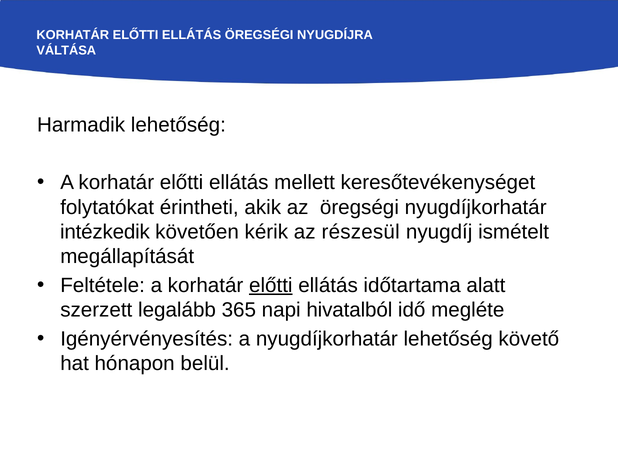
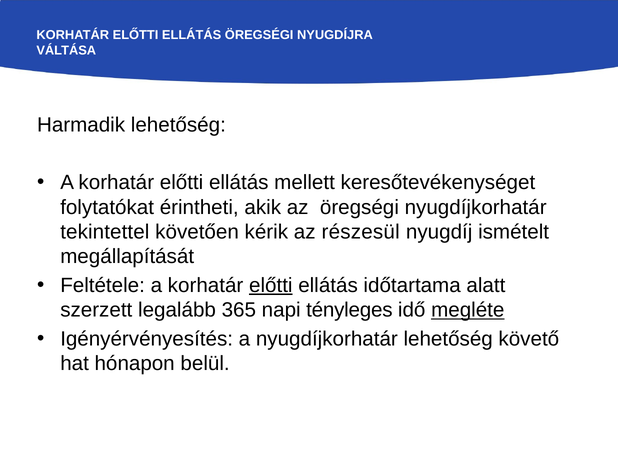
intézkedik: intézkedik -> tekintettel (105, 232)
hivatalból: hivatalból -> tényleges (349, 310)
megléte underline: none -> present (468, 310)
